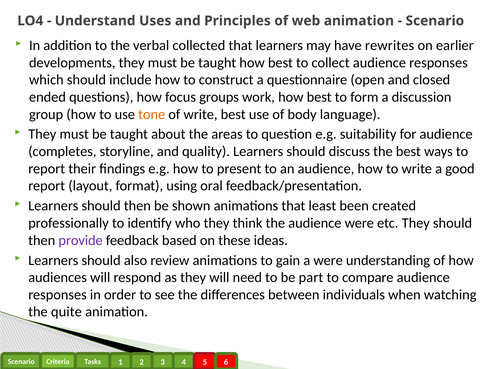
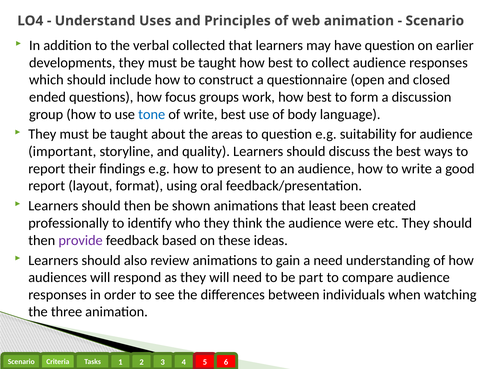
have rewrites: rewrites -> question (390, 45)
tone colour: orange -> blue (152, 114)
completes: completes -> important (62, 151)
a were: were -> need (328, 260)
quite: quite -> three (67, 312)
